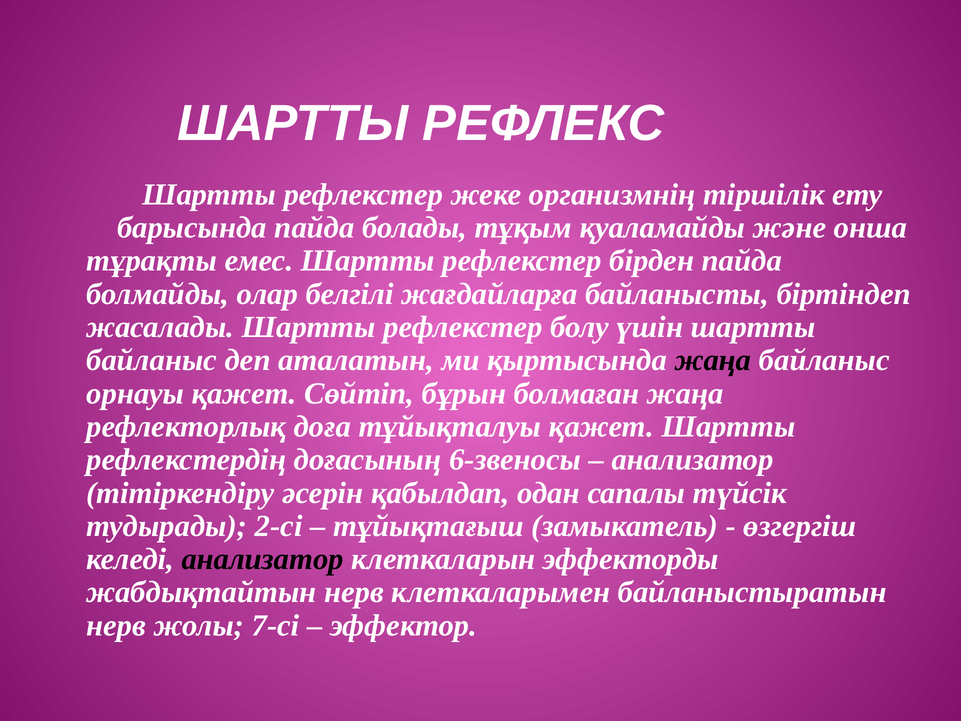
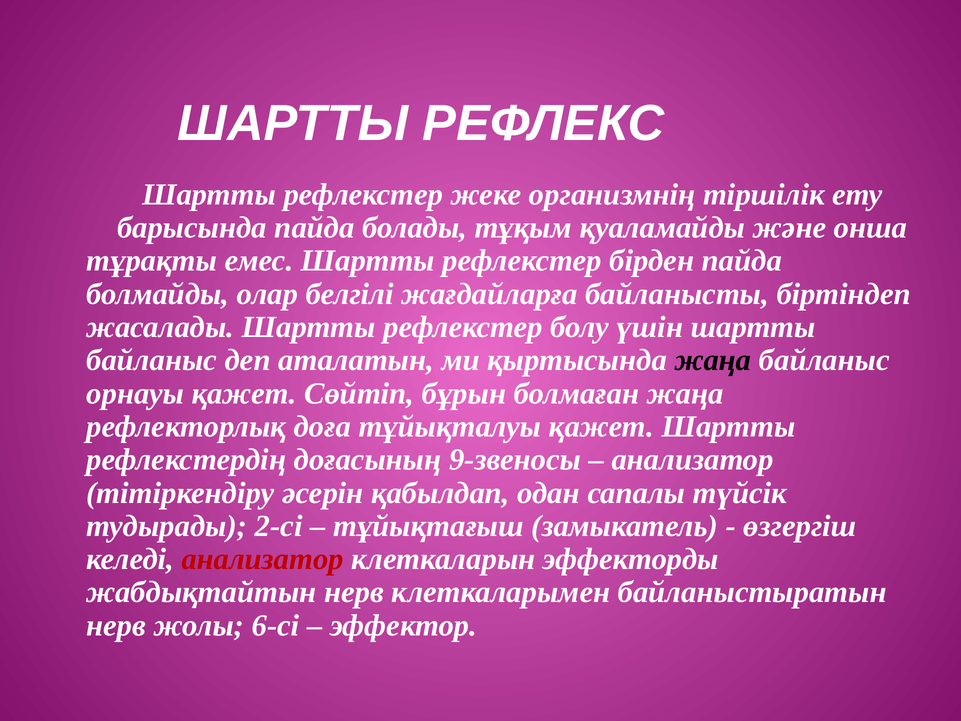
6-звеносы: 6-звеносы -> 9-звеносы (515, 460)
анализатор colour: black -> red (263, 559)
7-сі: 7-сі -> 6-сі (275, 625)
